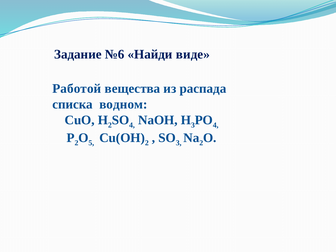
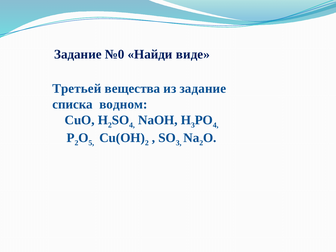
№6: №6 -> №0 (115, 54)
Работой: Работой -> Третьей (77, 89)
из распада: распада -> задание (203, 89)
